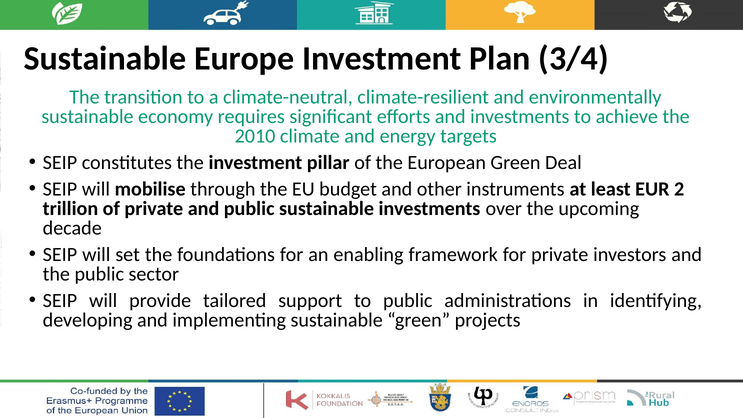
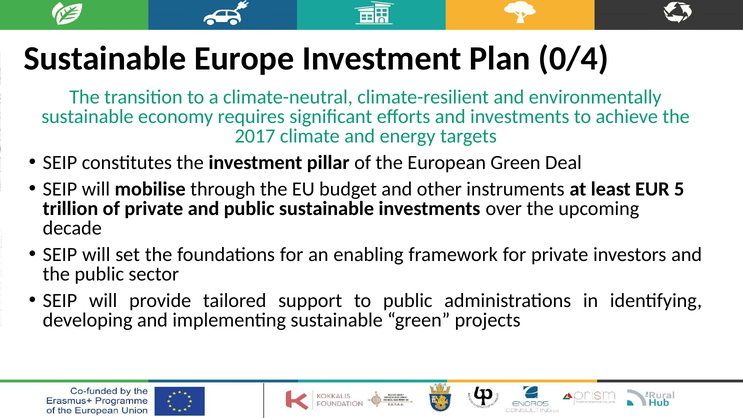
3/4: 3/4 -> 0/4 (574, 59)
2010: 2010 -> 2017 (255, 136)
2: 2 -> 5 (679, 189)
